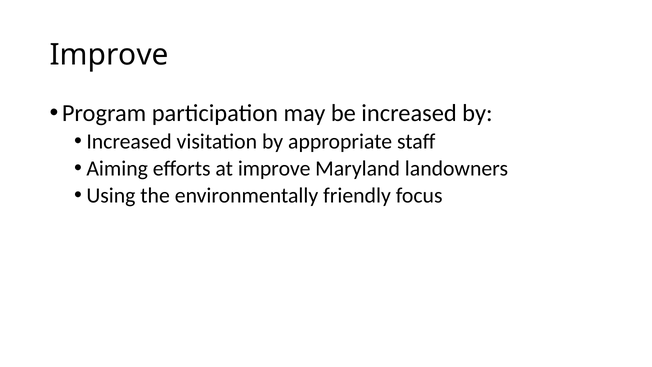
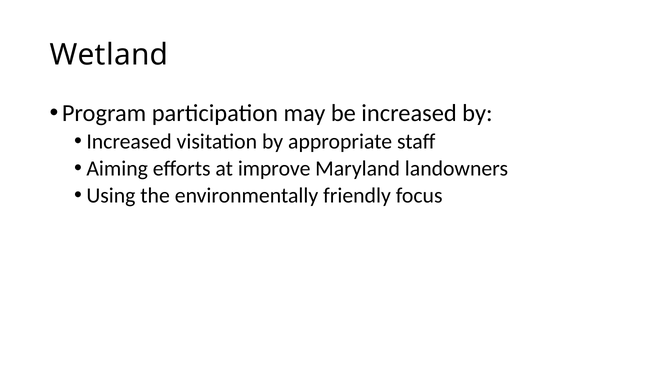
Improve: Improve -> Wetland (109, 55)
